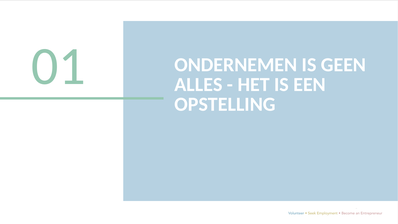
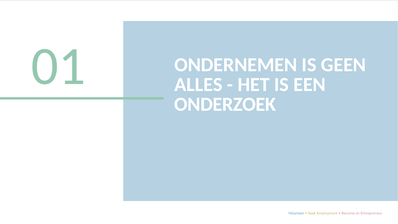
OPSTELLING: OPSTELLING -> ONDERZOEK (225, 104)
